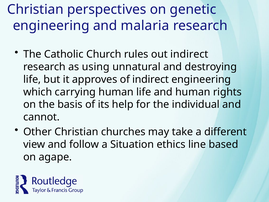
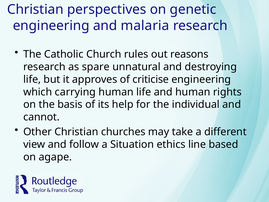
out indirect: indirect -> reasons (189, 54)
using: using -> spare (96, 67)
of indirect: indirect -> criticise (151, 79)
